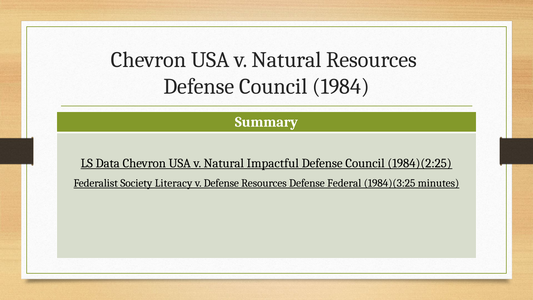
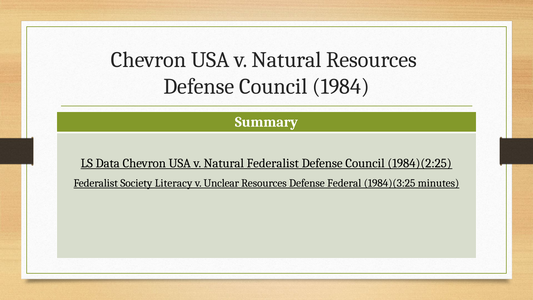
Natural Impactful: Impactful -> Federalist (273, 163)
v Defense: Defense -> Unclear (221, 183)
